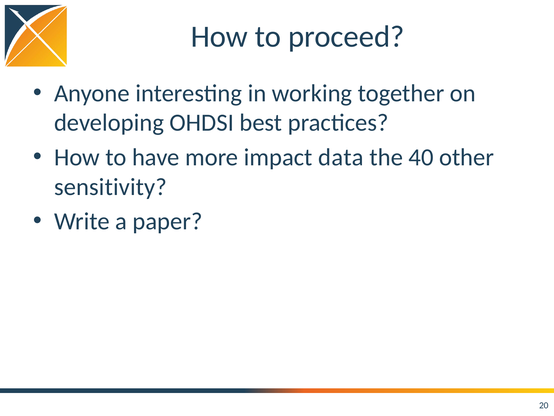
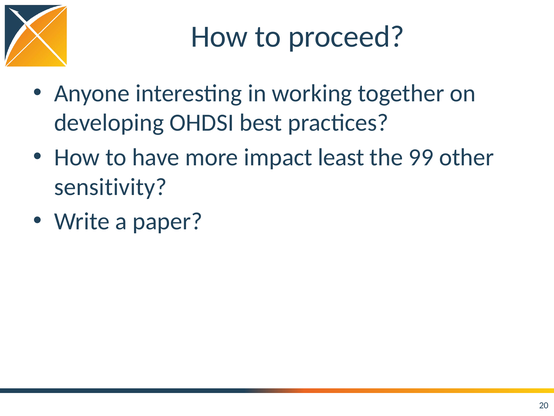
data: data -> least (341, 157)
40: 40 -> 99 (421, 157)
